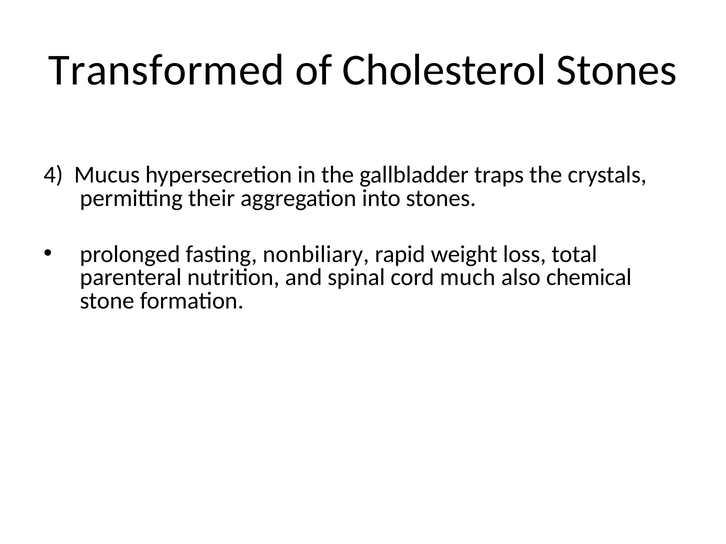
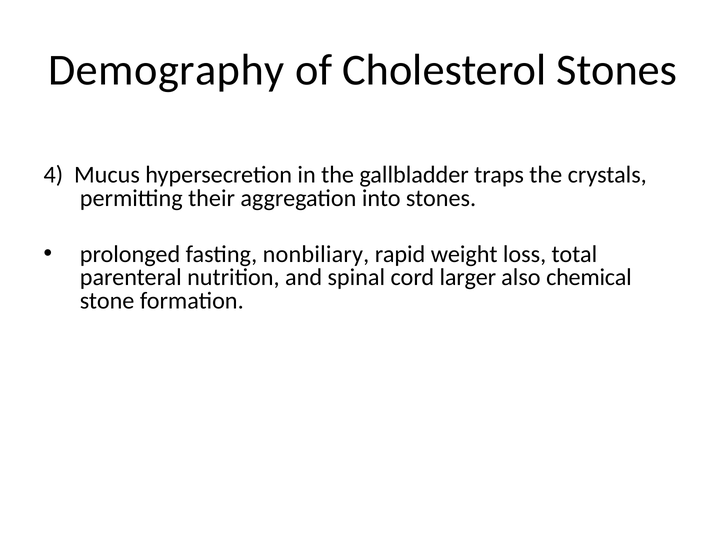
Transformed: Transformed -> Demography (166, 70)
much: much -> larger (468, 278)
